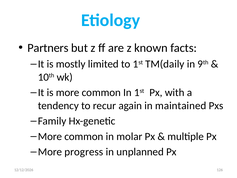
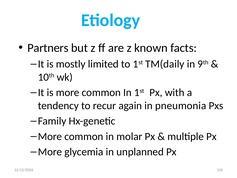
maintained: maintained -> pneumonia (181, 105)
progress: progress -> glycemia (84, 152)
